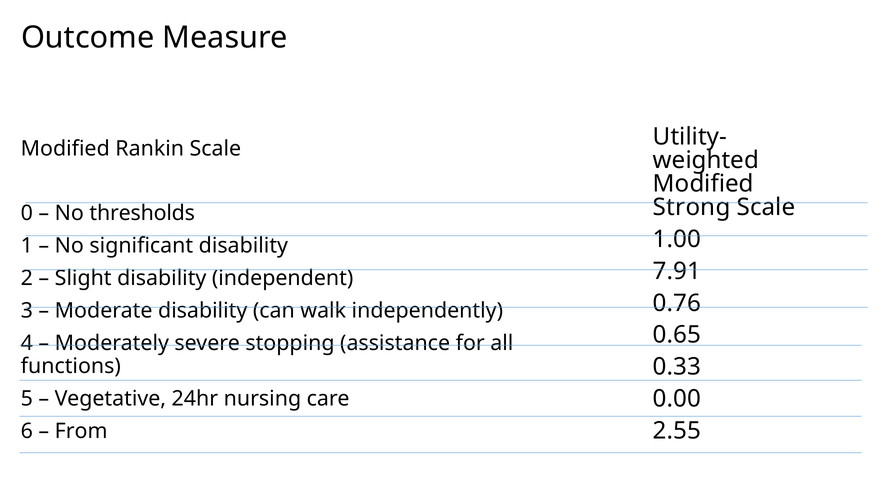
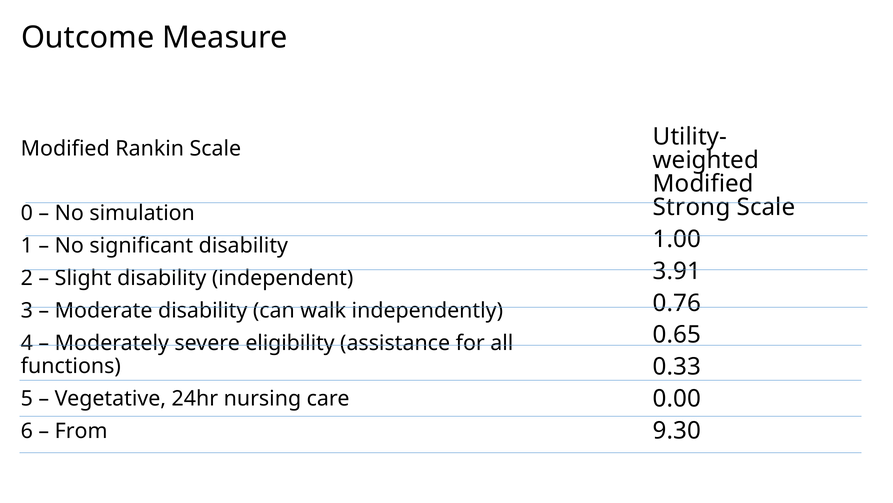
thresholds: thresholds -> simulation (142, 213)
7.91: 7.91 -> 3.91 (677, 271)
stopping: stopping -> eligibility (290, 343)
2.55: 2.55 -> 9.30 (677, 430)
